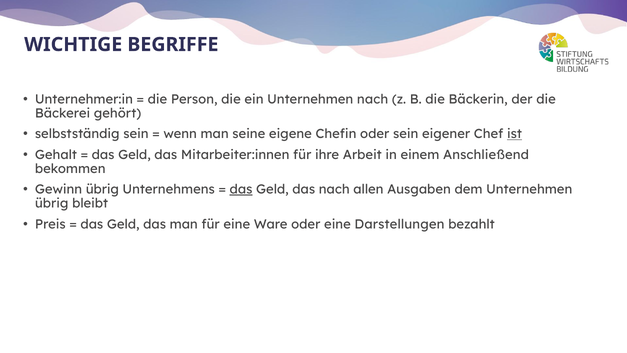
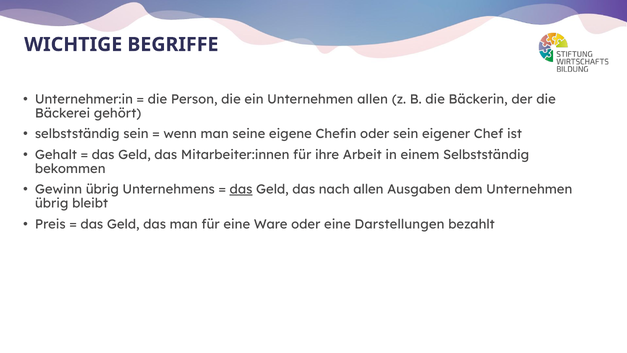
Unternehmen nach: nach -> allen (373, 99)
ist underline: present -> none (514, 134)
einem Anschließend: Anschließend -> Selbstständig (486, 155)
